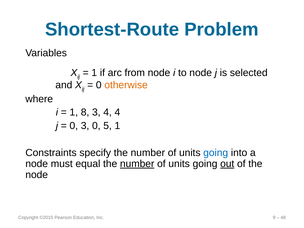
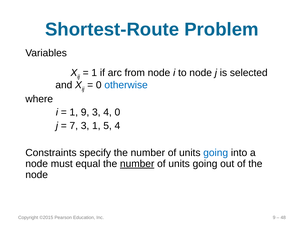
otherwise colour: orange -> blue (126, 85)
1 8: 8 -> 9 (85, 112)
4 4: 4 -> 0 (117, 112)
0: 0 -> 7 (74, 126)
3 0: 0 -> 1 (96, 126)
5 1: 1 -> 4 (117, 126)
out underline: present -> none (227, 164)
